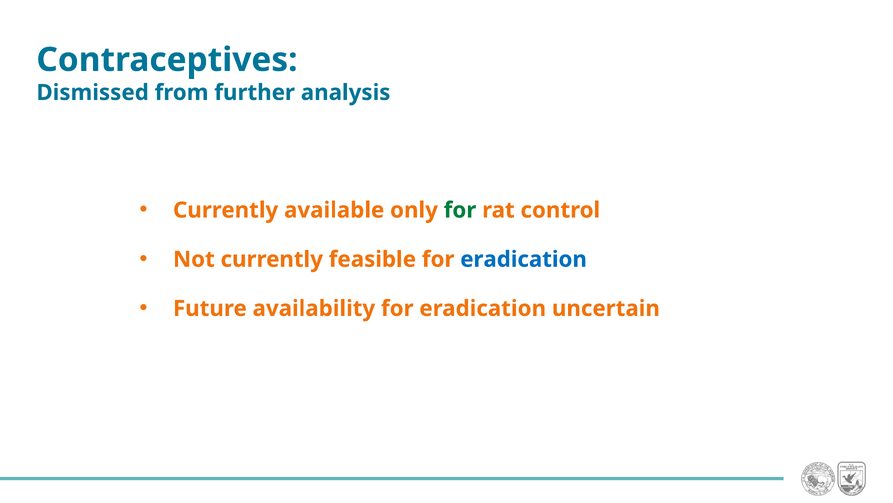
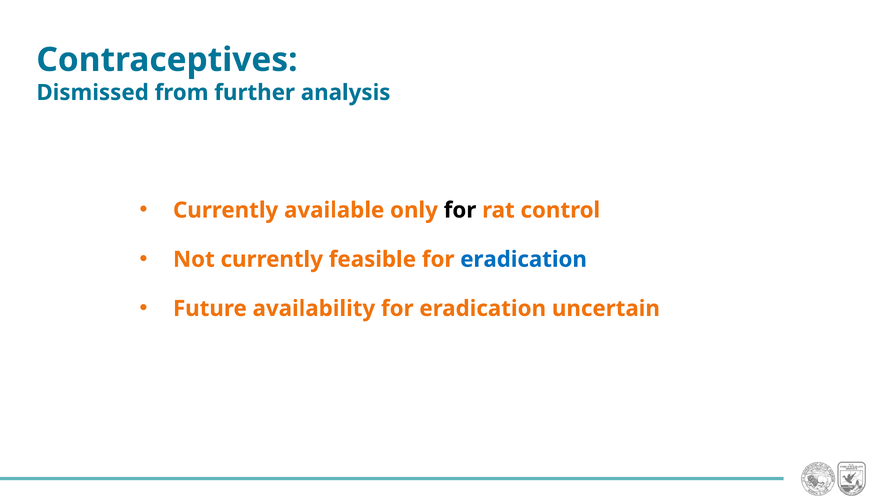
for colour: green -> black (460, 210)
